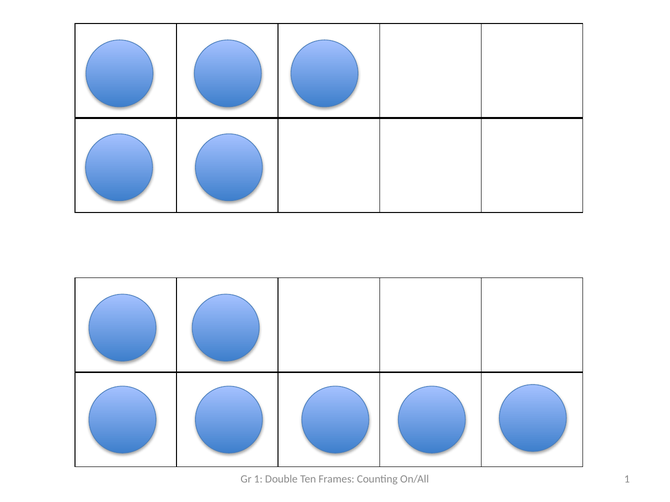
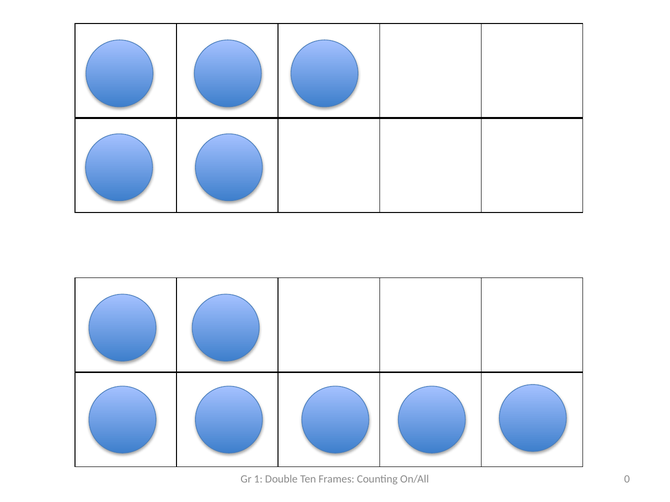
On/All 1: 1 -> 0 (627, 480)
